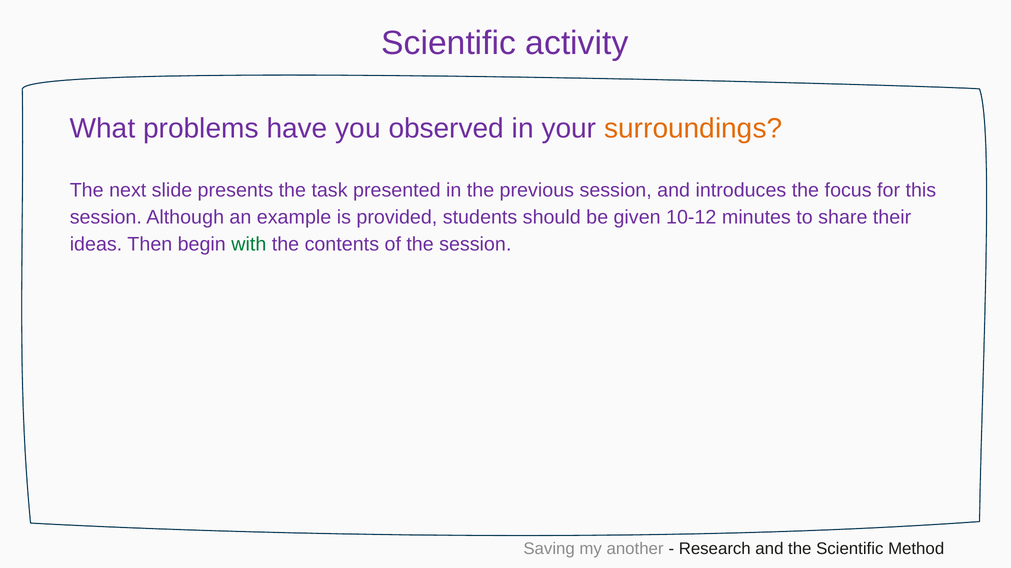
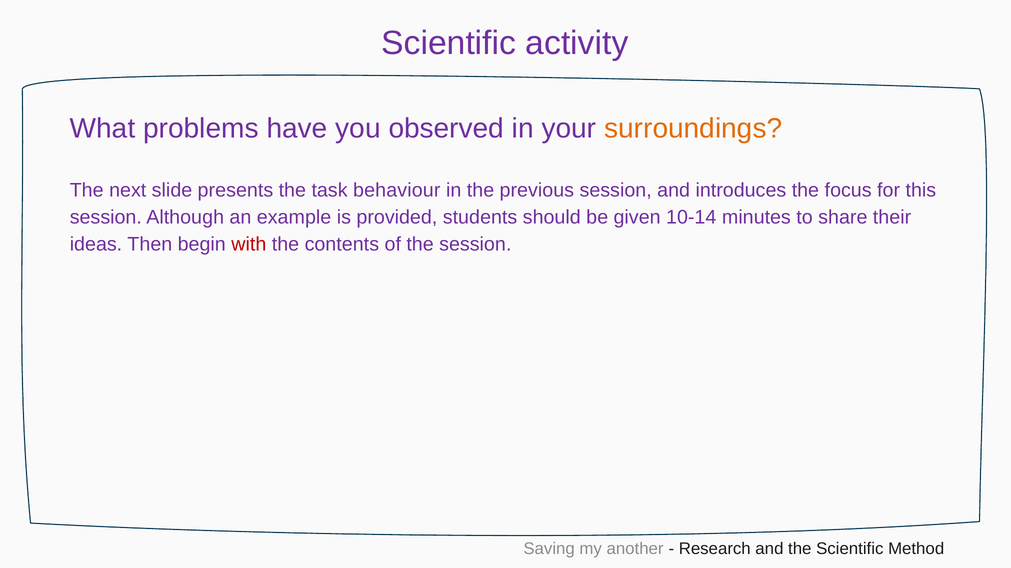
presented: presented -> behaviour (397, 191)
10-12: 10-12 -> 10-14 (691, 218)
with colour: green -> red (249, 245)
